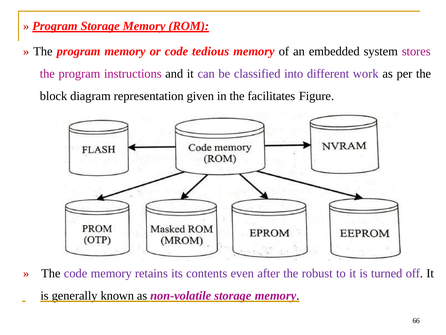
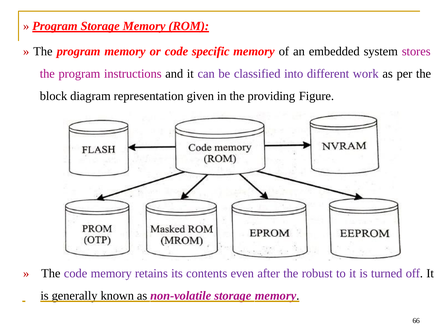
tedious: tedious -> specific (211, 51)
facilitates: facilitates -> providing (271, 96)
